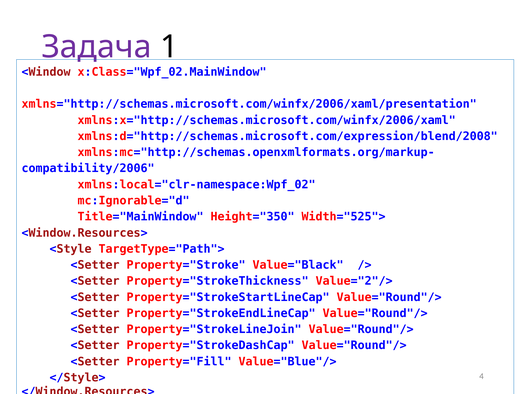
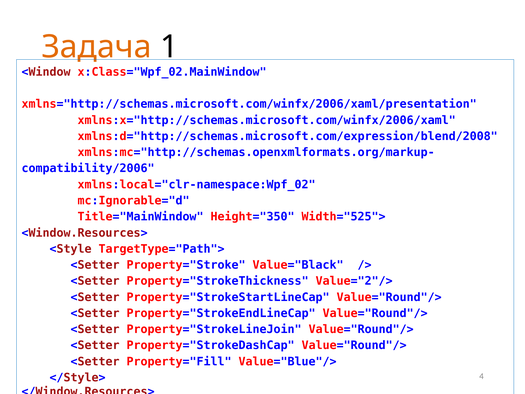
Задача colour: purple -> orange (97, 47)
